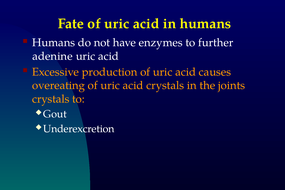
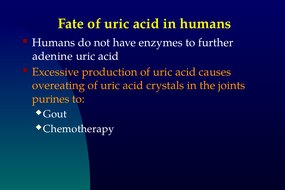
crystals: crystals -> purines (51, 99)
Underexcretion: Underexcretion -> Chemotherapy (79, 129)
